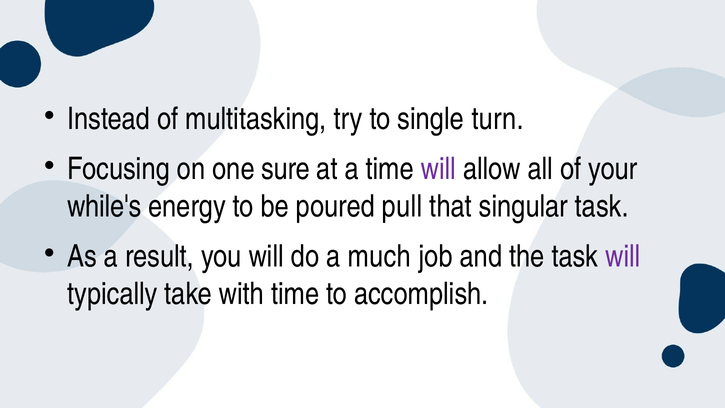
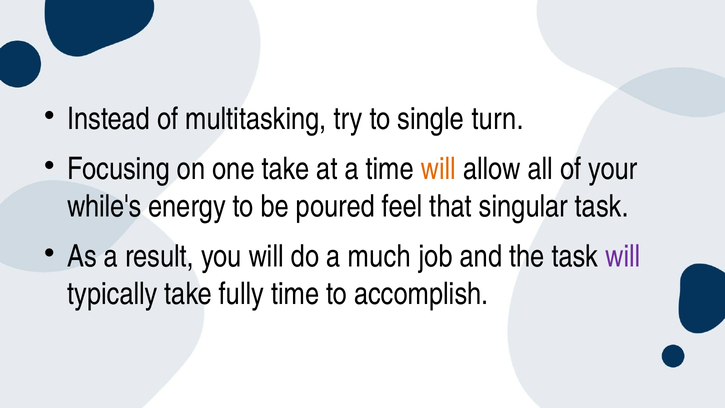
one sure: sure -> take (286, 169)
will colour: purple -> orange (438, 169)
pull: pull -> feel (402, 206)
with: with -> fully (242, 294)
